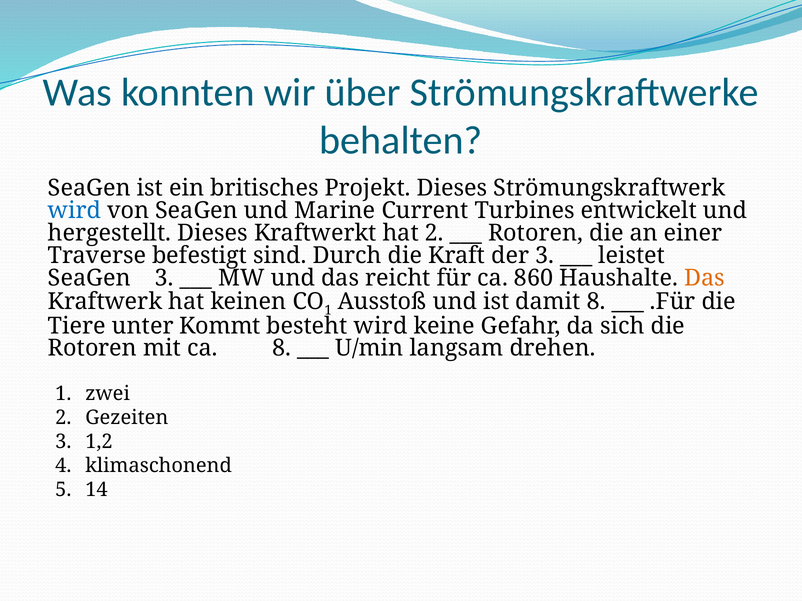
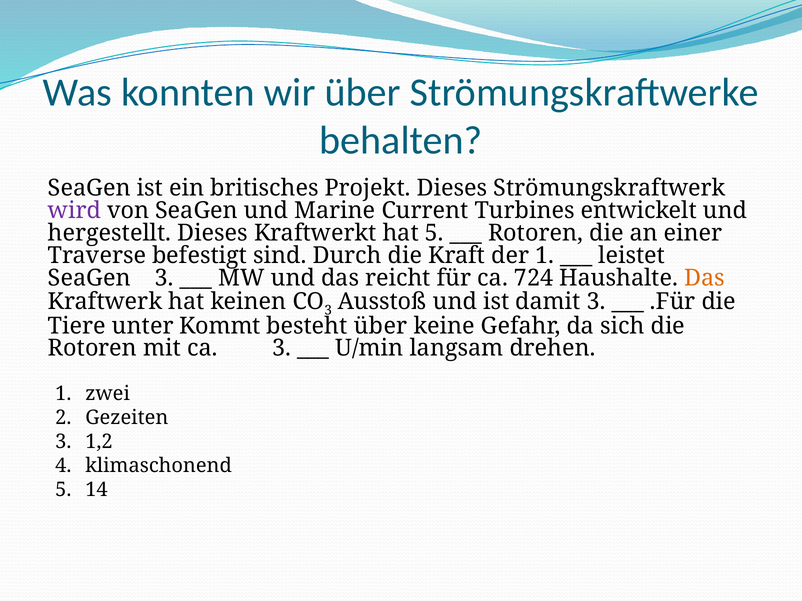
wird colour: blue -> purple (74, 211)
hat 2: 2 -> 5 (434, 233)
der 3: 3 -> 1 (545, 256)
860: 860 -> 724 (534, 278)
1: 1 -> 3 (328, 311)
damit 8: 8 -> 3 (596, 302)
besteht wird: wird -> über (381, 326)
ca 8: 8 -> 3 (282, 349)
